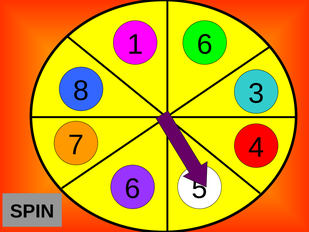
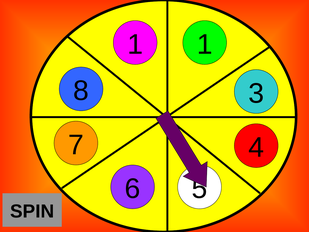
1 6: 6 -> 1 (205, 44)
